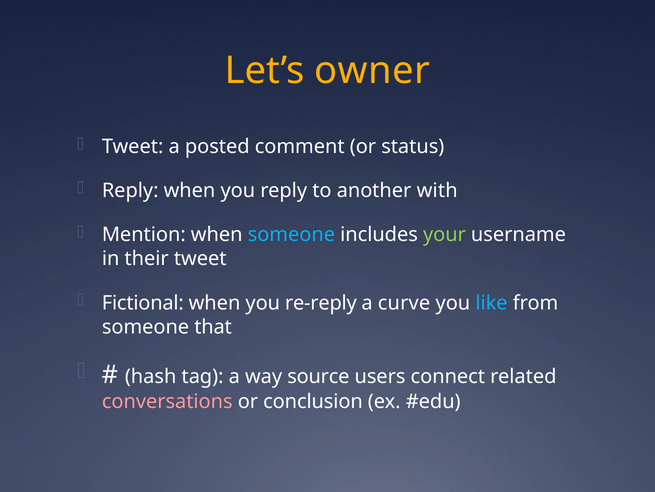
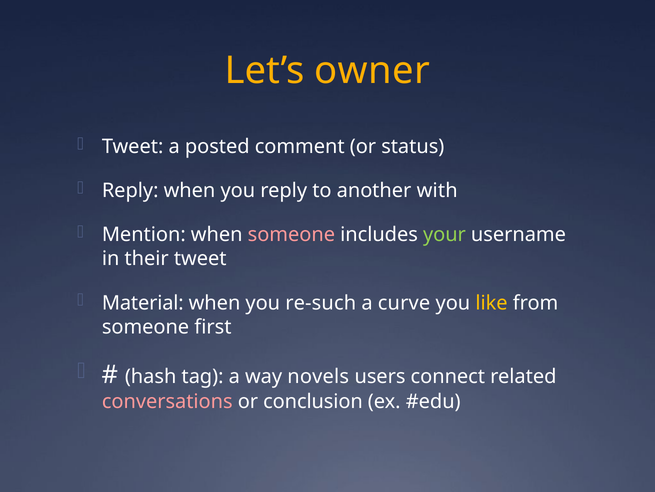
someone colour: light blue -> pink (291, 234)
Fictional: Fictional -> Material (143, 303)
re-reply: re-reply -> re-such (321, 303)
like colour: light blue -> yellow (492, 303)
that: that -> first (213, 327)
source: source -> novels (318, 376)
